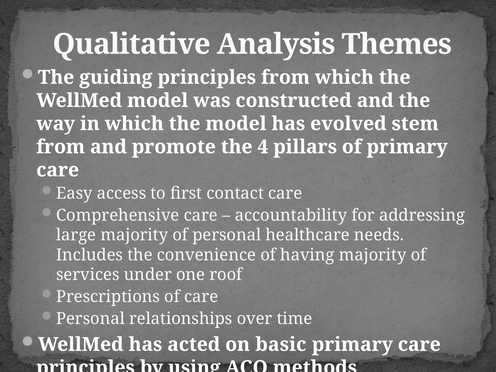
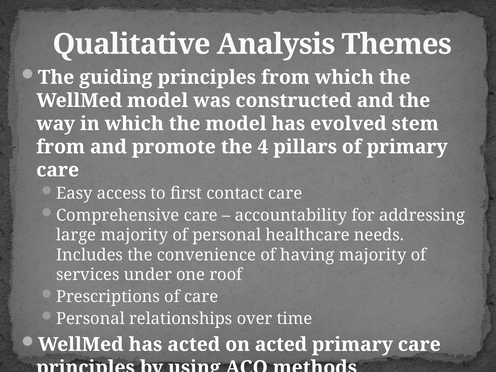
on basic: basic -> acted (281, 345)
